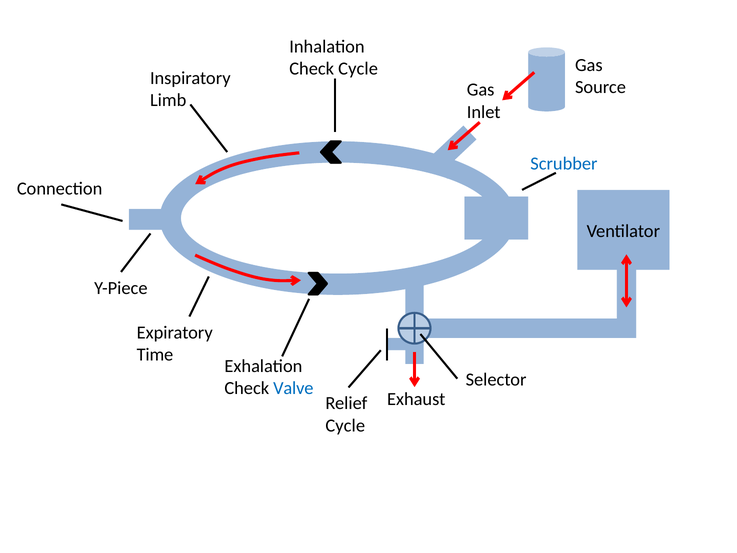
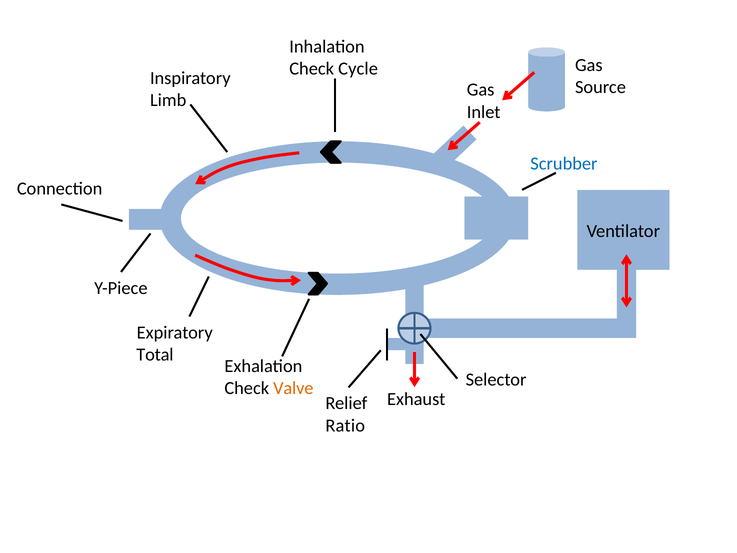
Time: Time -> Total (155, 354)
Valve colour: blue -> orange (293, 388)
Cycle: Cycle -> Ratio (345, 425)
